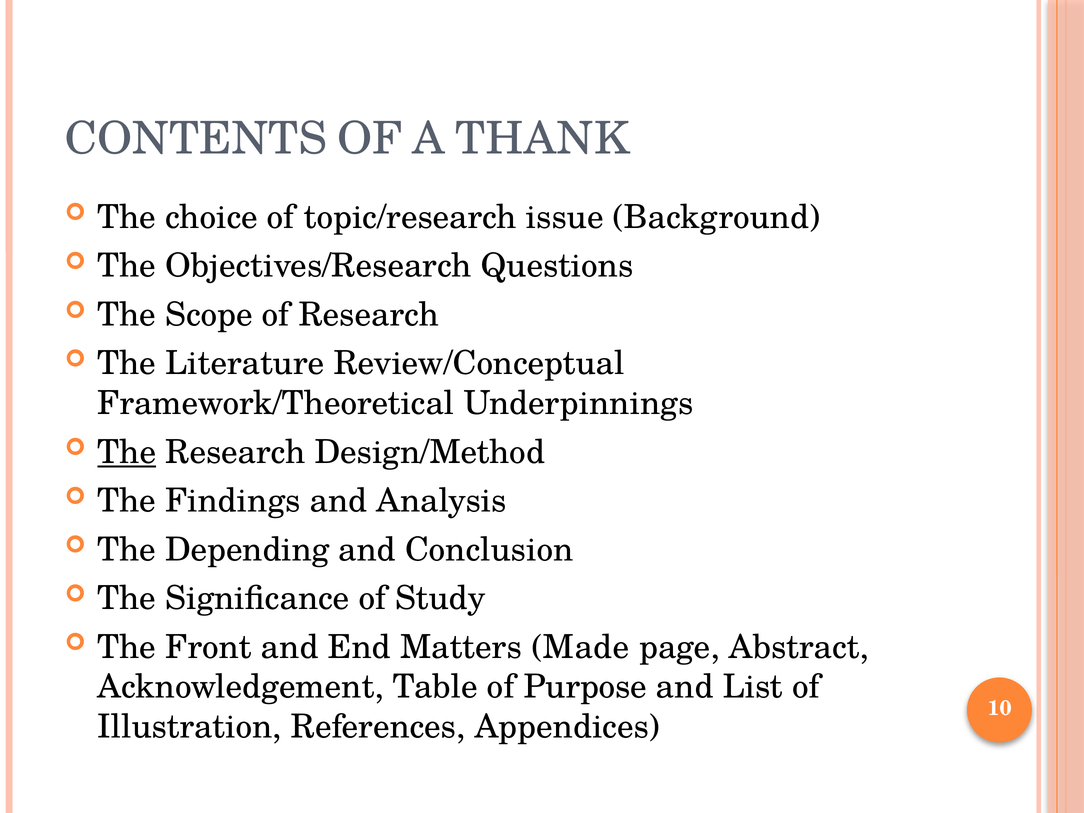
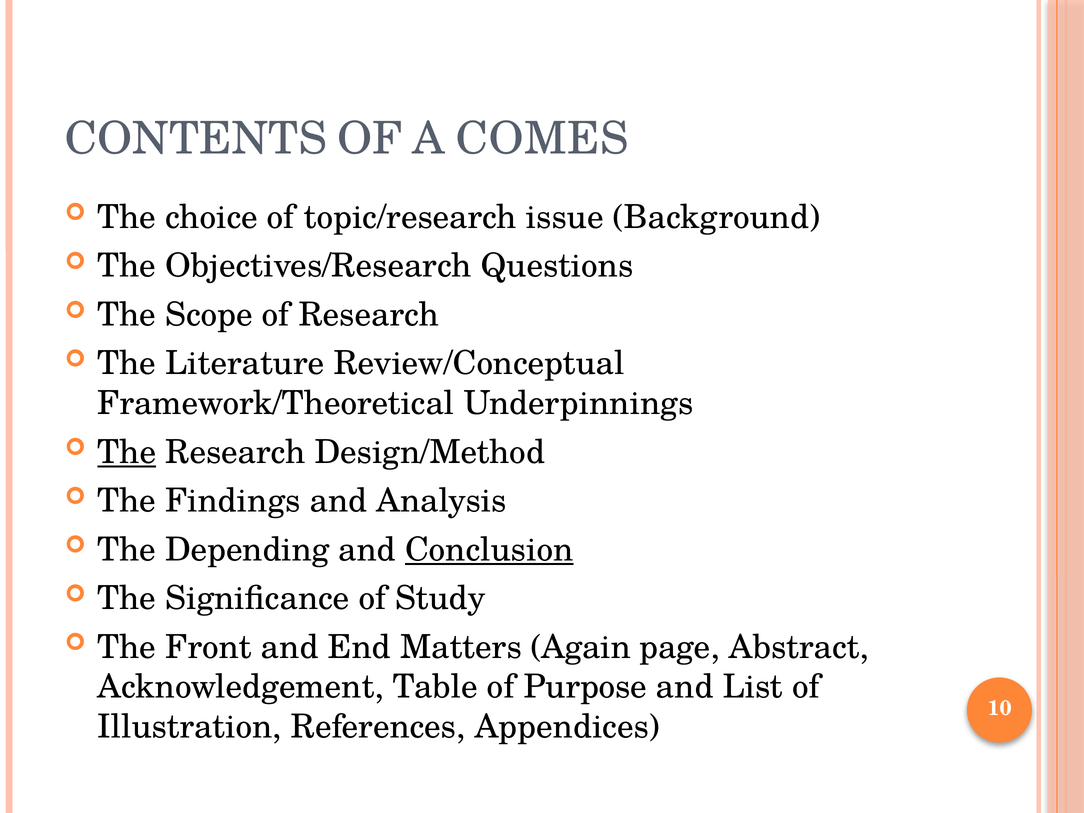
THANK: THANK -> COMES (542, 139)
Conclusion underline: none -> present (489, 550)
Made: Made -> Again (581, 647)
